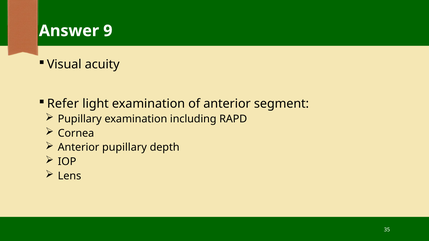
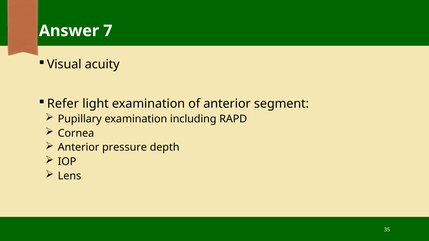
9: 9 -> 7 (108, 31)
Anterior pupillary: pupillary -> pressure (125, 148)
